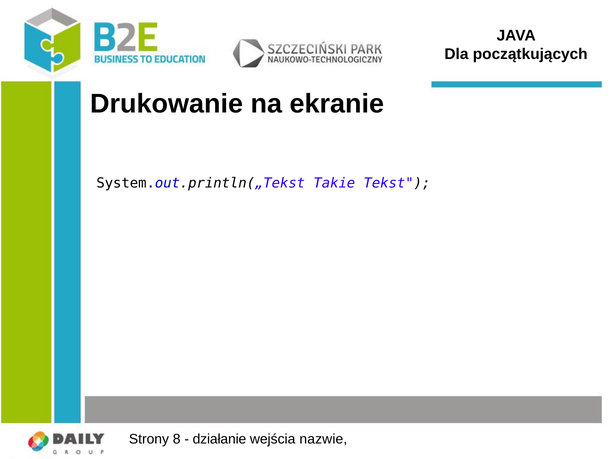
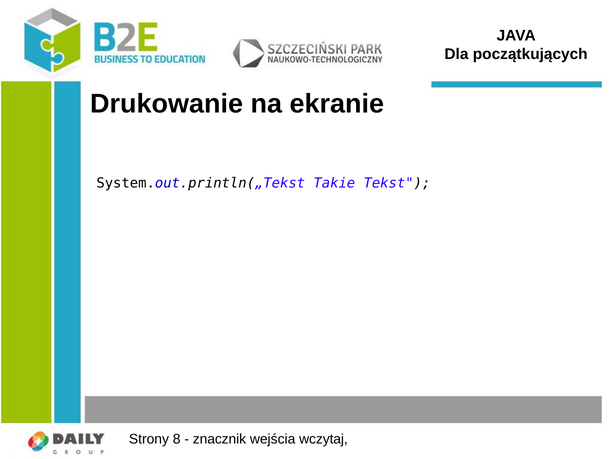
działanie: działanie -> znacznik (219, 439)
nazwie: nazwie -> wczytaj (324, 439)
